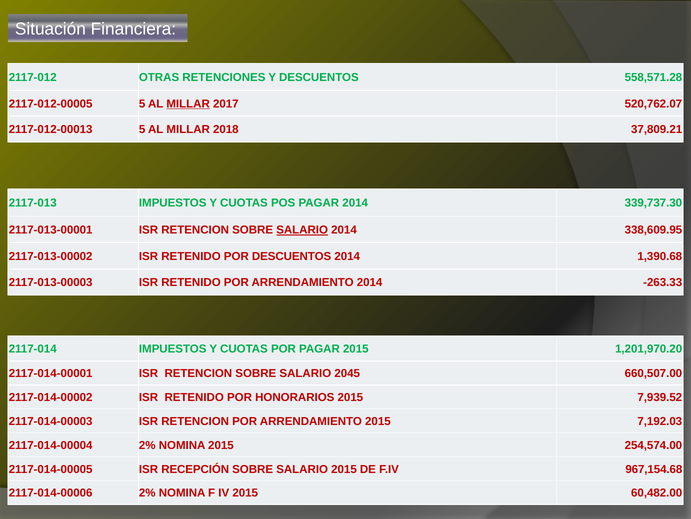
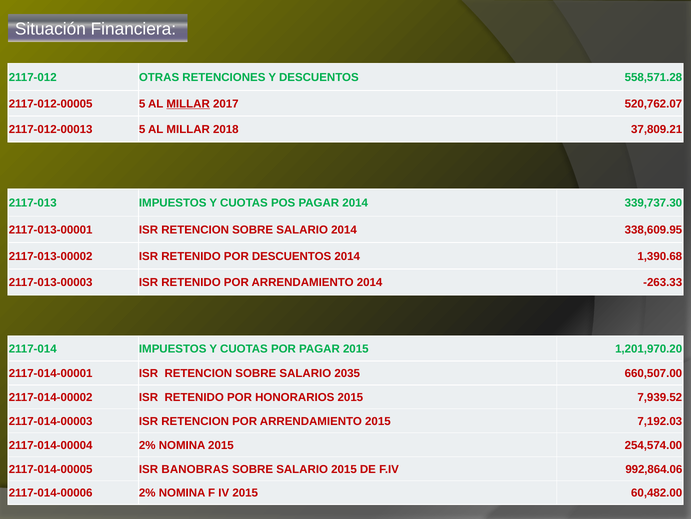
SALARIO underline: present -> none (302, 230)
2045: 2045 -> 2035 (347, 373)
RECEPCIÓN: RECEPCIÓN -> BANOBRAS (195, 469)
967,154.68: 967,154.68 -> 992,864.06 (654, 469)
